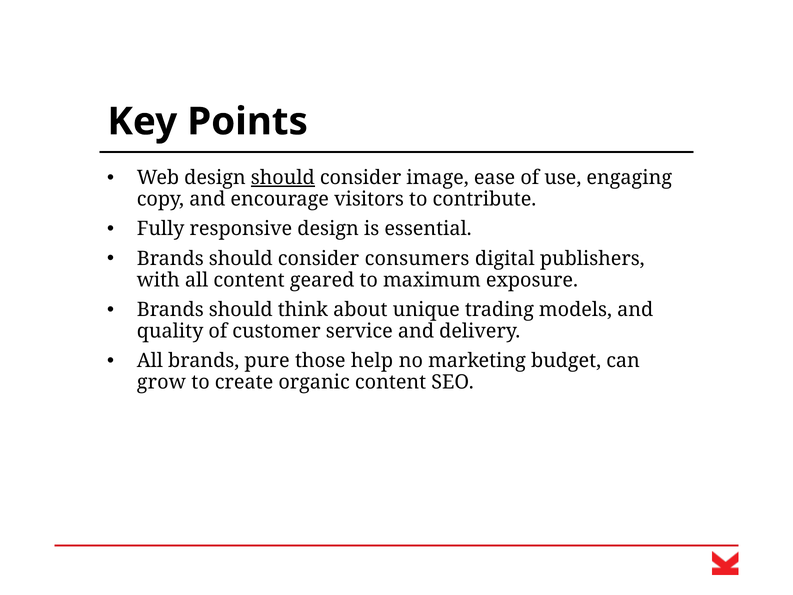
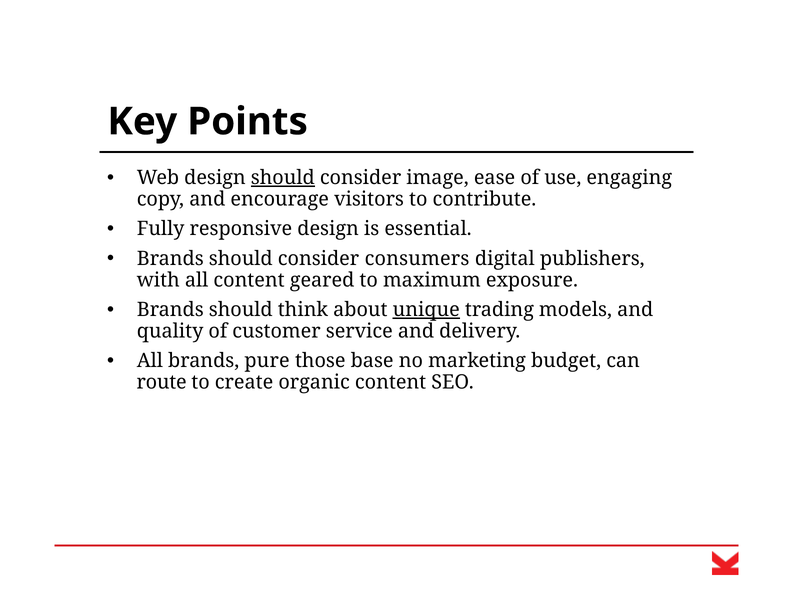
unique underline: none -> present (426, 310)
help: help -> base (372, 361)
grow: grow -> route (162, 382)
